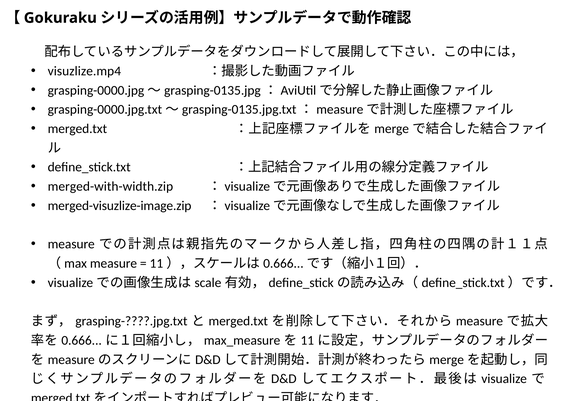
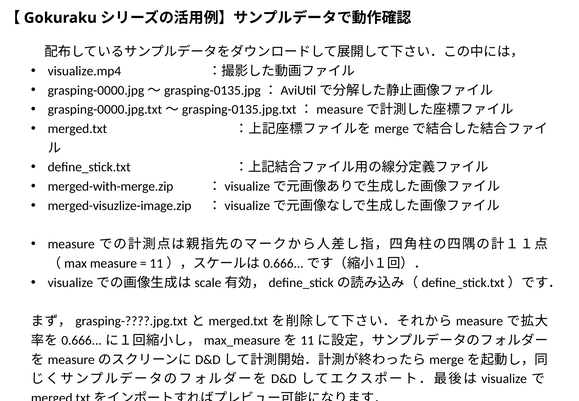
visuzlize.mp4: visuzlize.mp4 -> visualize.mp4 (84, 71)
merged-with-width.zip: merged-with-width.zip -> merged-with-merge.zip (110, 186)
